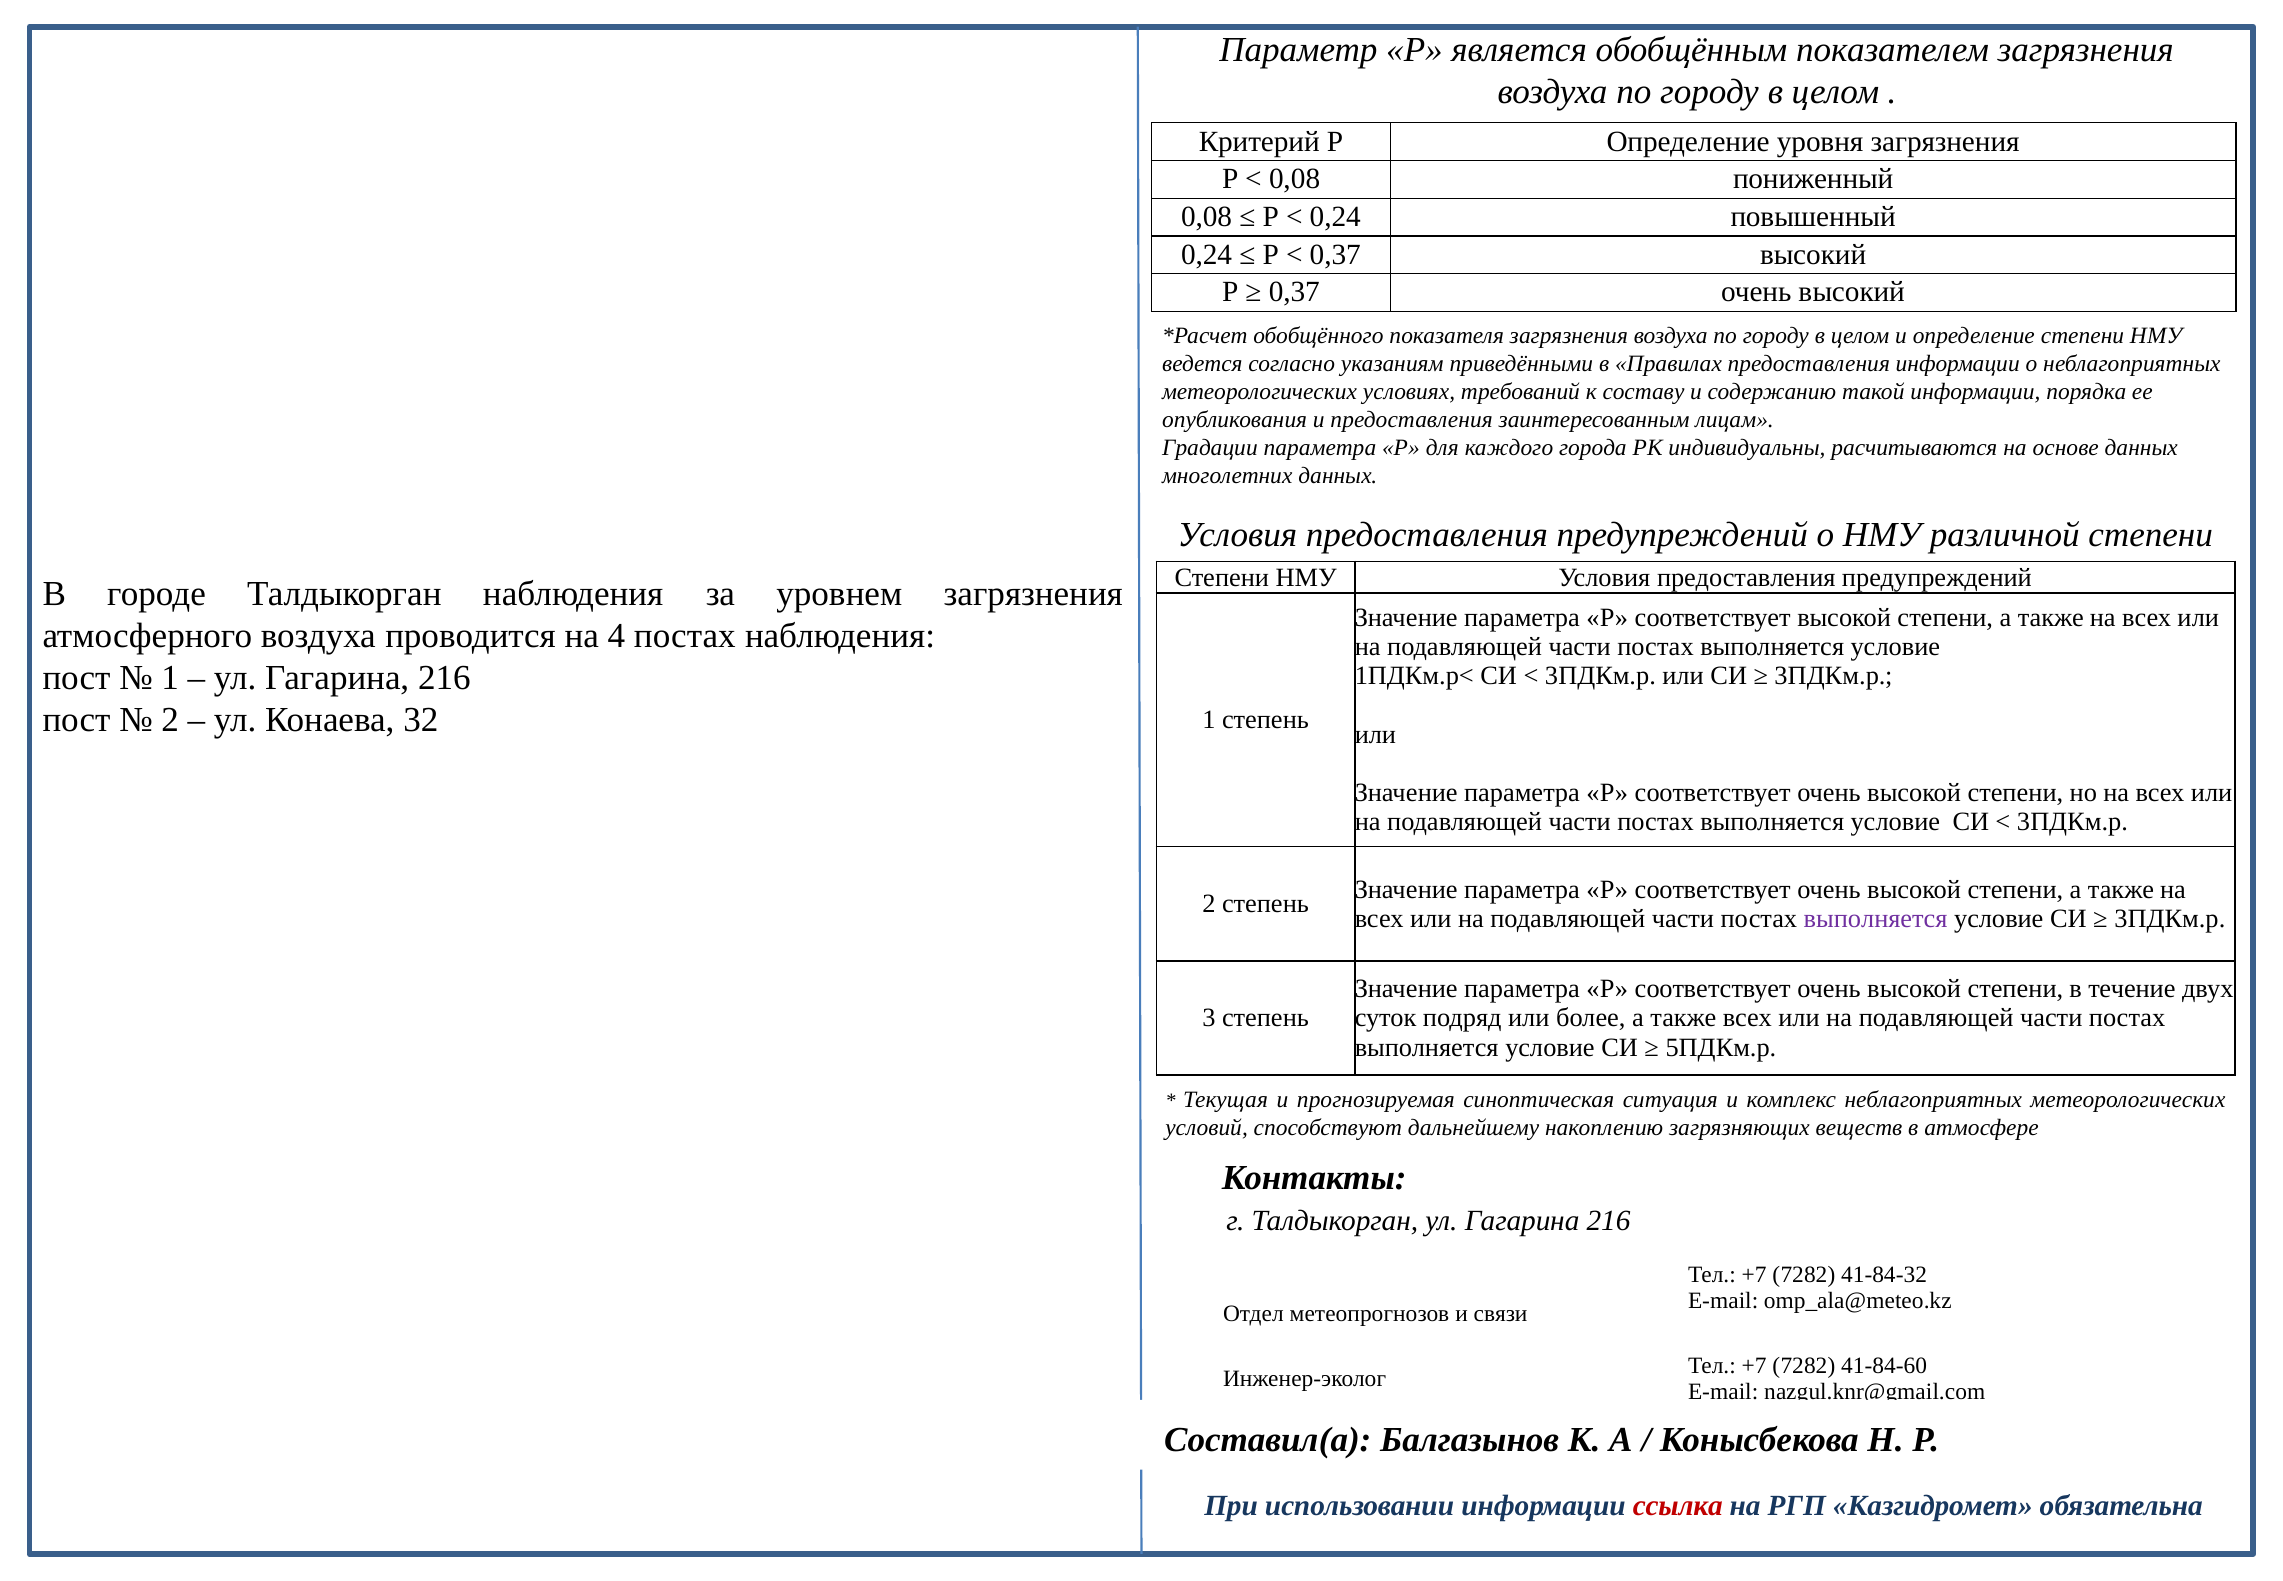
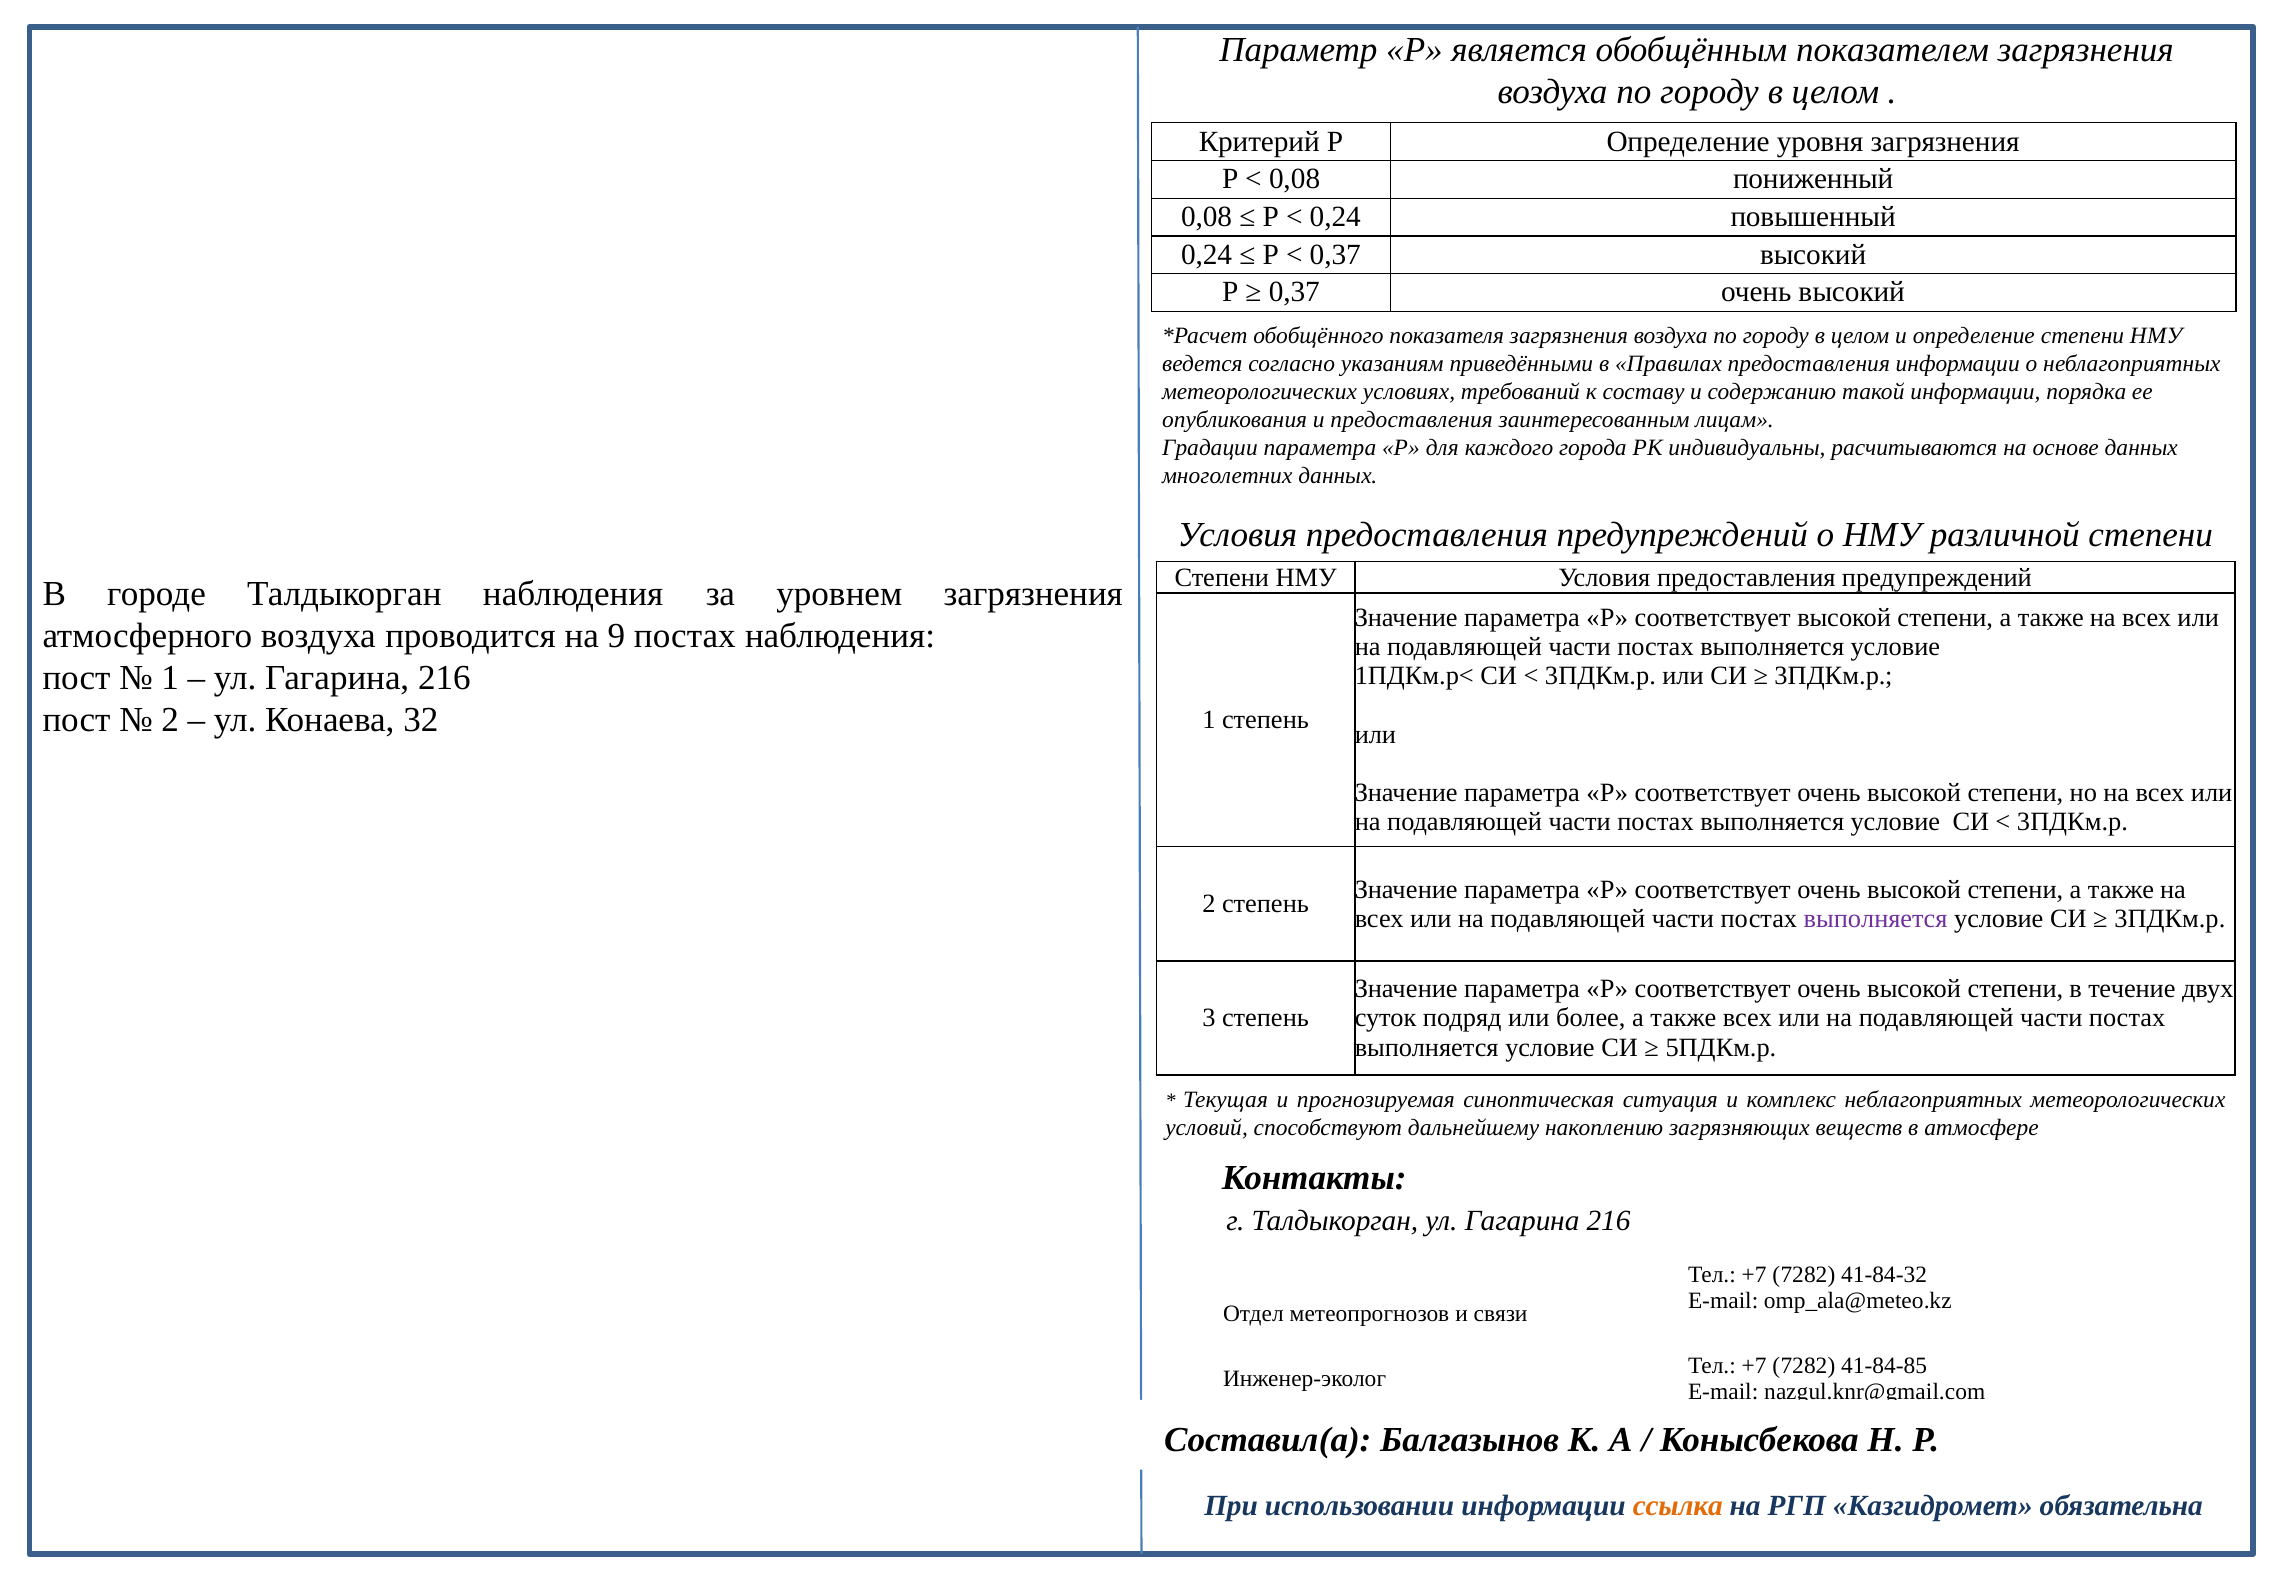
4: 4 -> 9 (616, 636)
41-84-60: 41-84-60 -> 41-84-85 (1884, 1365)
ссылка colour: red -> orange (1678, 1505)
